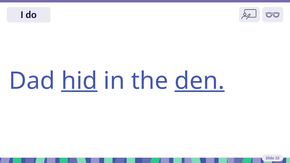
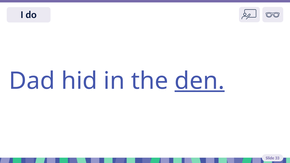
hid underline: present -> none (79, 81)
